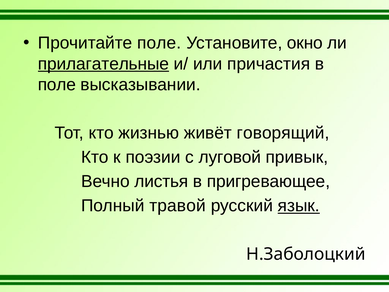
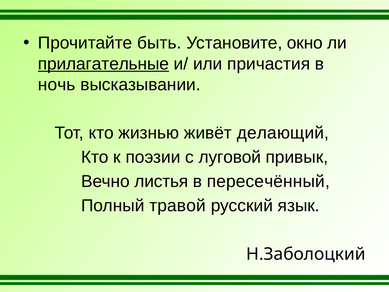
Прочитайте поле: поле -> быть (159, 43)
поле: поле -> ночь (57, 84)
говорящий: говорящий -> делающий (283, 133)
пригревающее: пригревающее -> пересечённый (268, 181)
язык underline: present -> none (299, 206)
